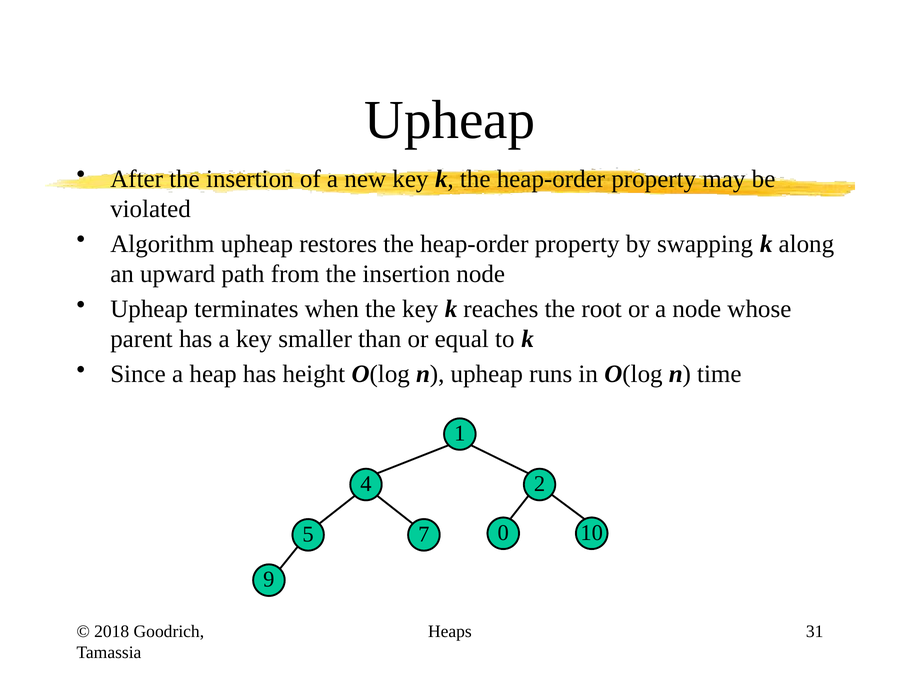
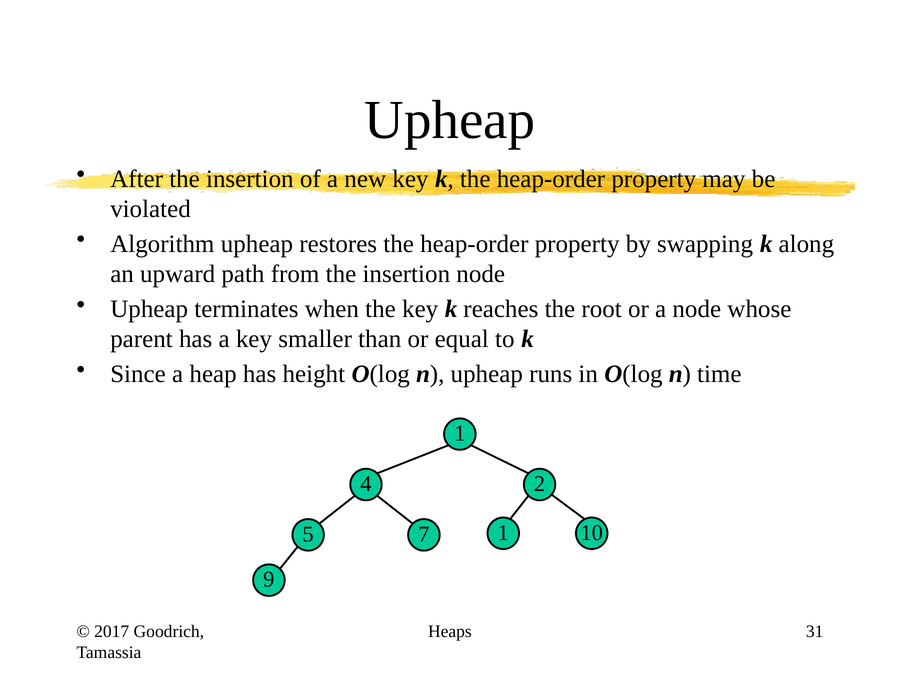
5 0: 0 -> 1 (503, 533)
2018: 2018 -> 2017 (112, 631)
